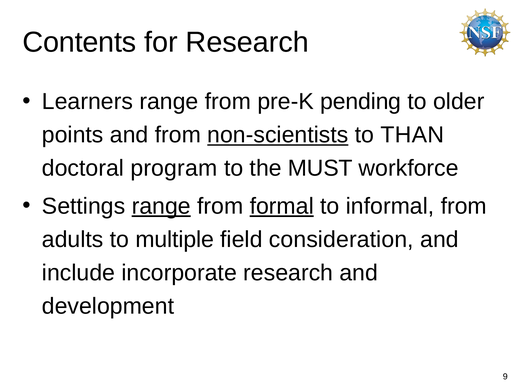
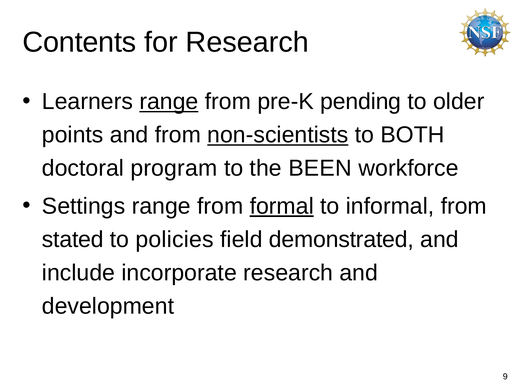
range underline: none -> present (169, 101)
THAN: THAN -> BOTH (412, 135)
MUST: MUST -> BEEN (320, 168)
range underline: present -> none (161, 206)
adults: adults -> stated (73, 239)
multiple: multiple -> policies (175, 239)
consideration: consideration -> demonstrated (341, 239)
